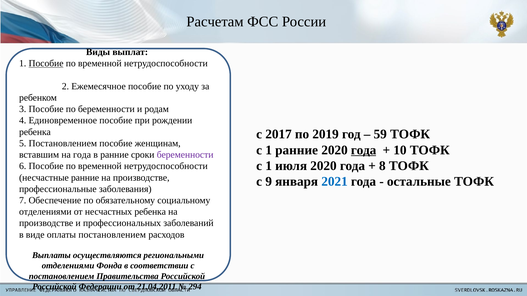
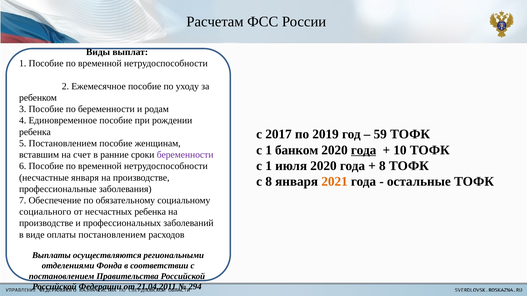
Пособие underline: present -> none (46, 63)
1 ранние: ранние -> банком (297, 150)
на года: года -> счет (82, 155)
несчастные ранние: ранние -> января (85, 178)
с 9: 9 -> 8 (269, 182)
2021 colour: blue -> orange (335, 182)
отделениями: отделениями -> социального (45, 212)
